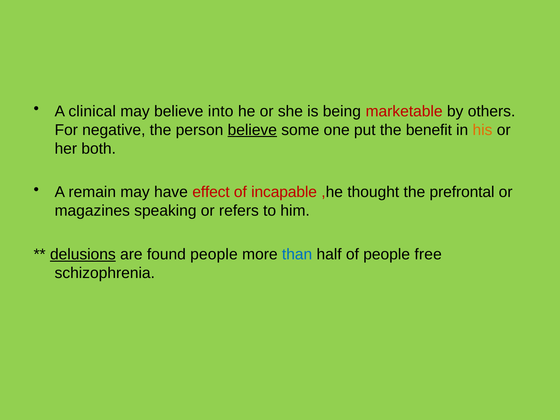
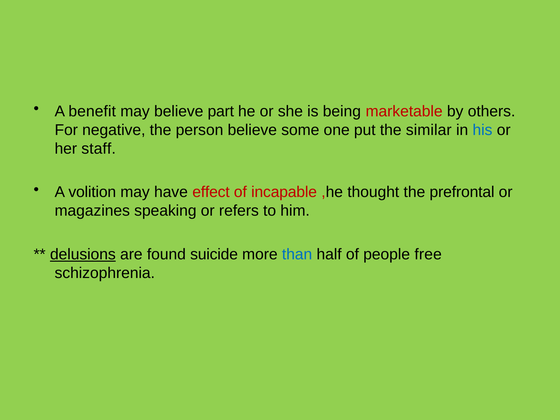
clinical: clinical -> benefit (92, 111)
into: into -> part (221, 111)
believe underline: present -> none (252, 130)
benefit: benefit -> similar (429, 130)
his colour: orange -> blue (482, 130)
both: both -> staff (99, 149)
remain: remain -> volition (92, 192)
found people: people -> suicide (214, 254)
